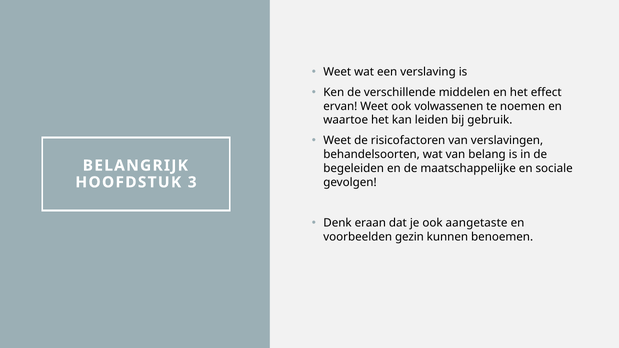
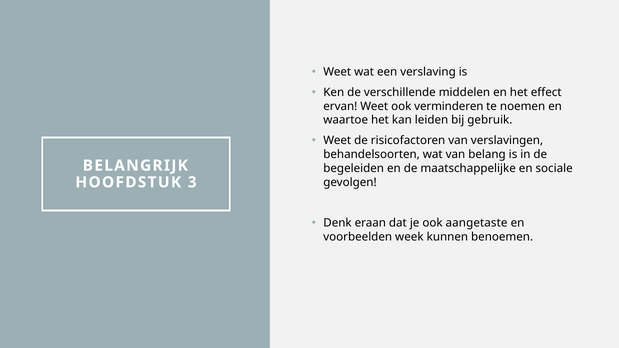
volwassenen: volwassenen -> verminderen (449, 106)
gezin: gezin -> week (409, 237)
